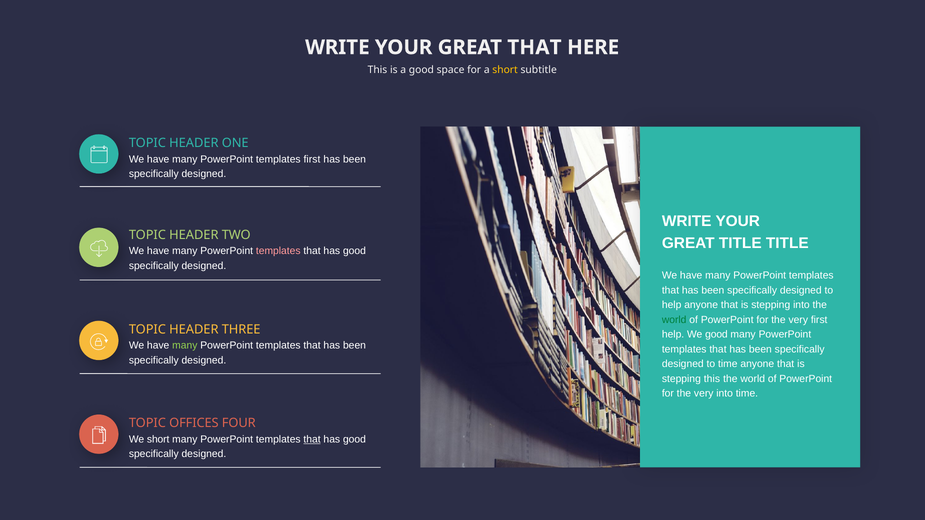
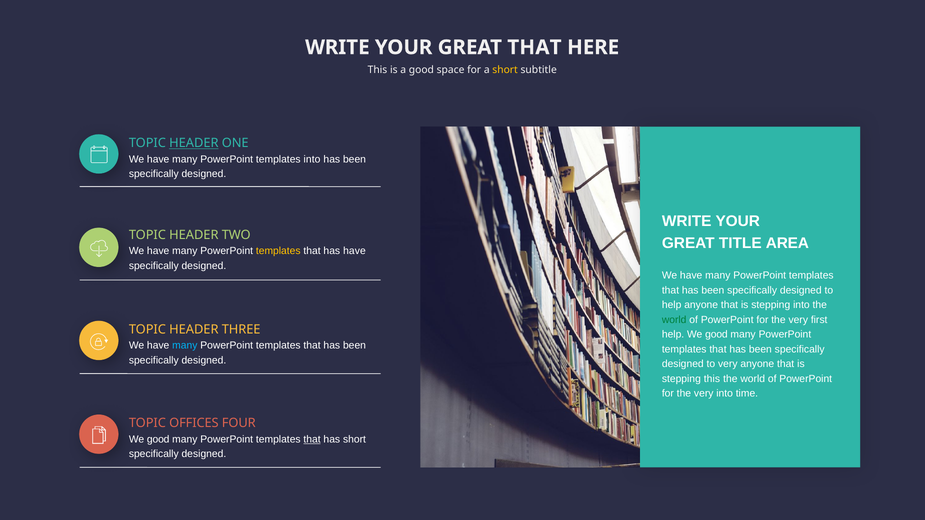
HEADER underline: none -> present (194, 143)
templates first: first -> into (312, 159)
TITLE TITLE: TITLE -> AREA (787, 243)
templates colour: pink -> yellow (278, 251)
good: good -> have (354, 251)
many colour: light green -> light blue (185, 346)
to time: time -> very (728, 364)
short: short -> good (158, 439)
good: good -> short (354, 439)
